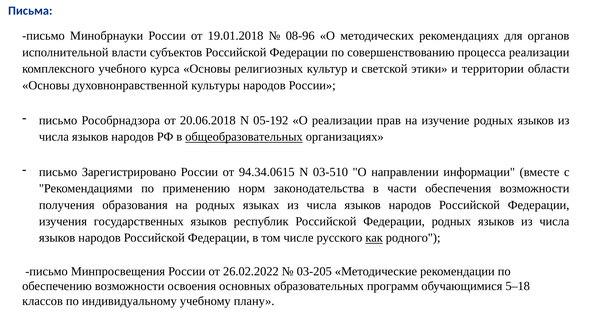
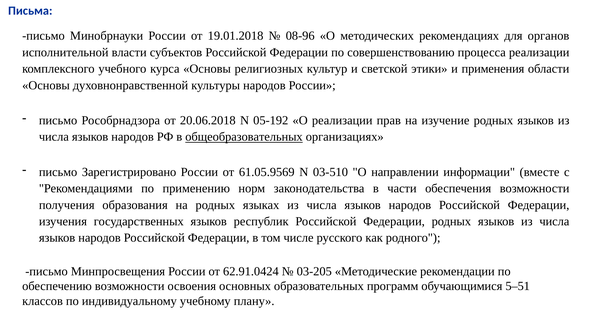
территории: территории -> применения (493, 69)
94.34.0615: 94.34.0615 -> 61.05.9569 (267, 172)
как underline: present -> none (374, 238)
26.02.2022: 26.02.2022 -> 62.91.0424 (251, 271)
5–18: 5–18 -> 5–51 (518, 286)
